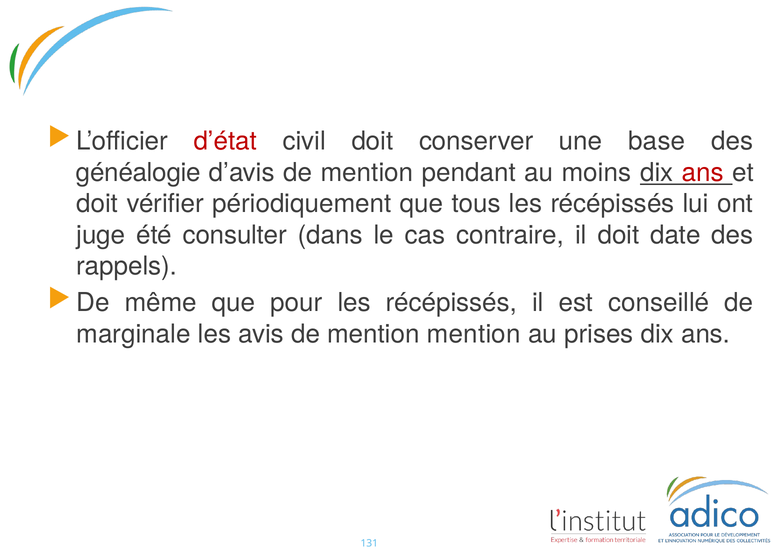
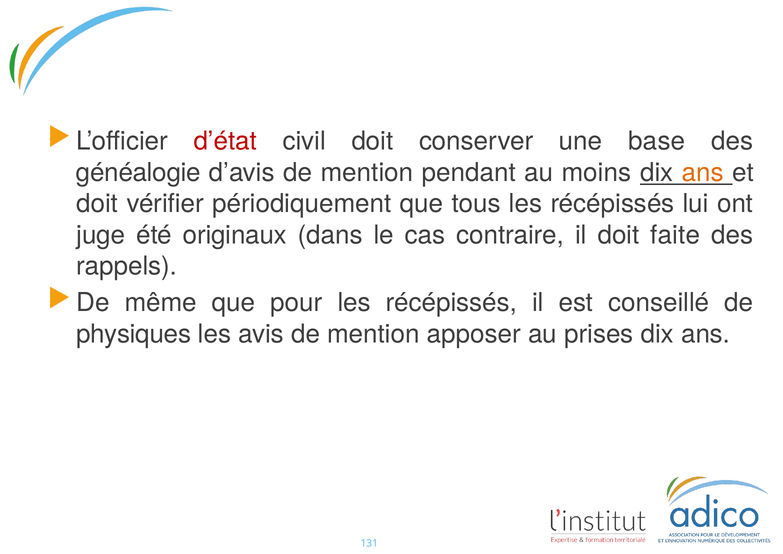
ans colour: red -> orange (703, 172)
consulter: consulter -> originaux (235, 235)
date: date -> faite (675, 235)
marginale: marginale -> physiques (134, 334)
mention mention: mention -> apposer (474, 334)
